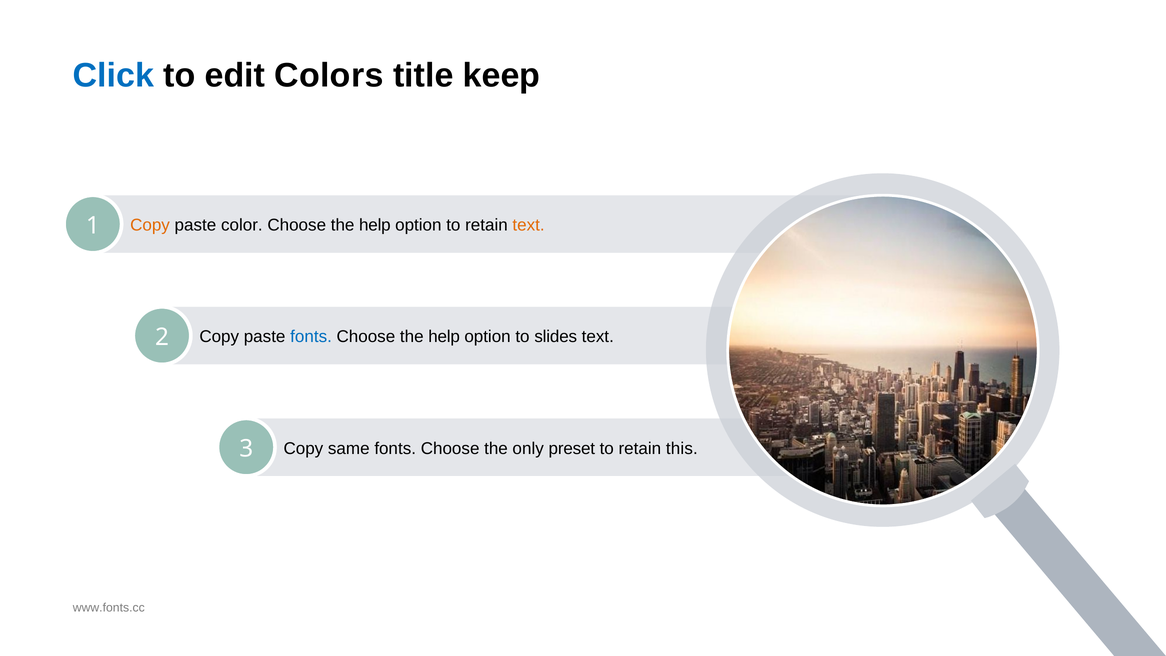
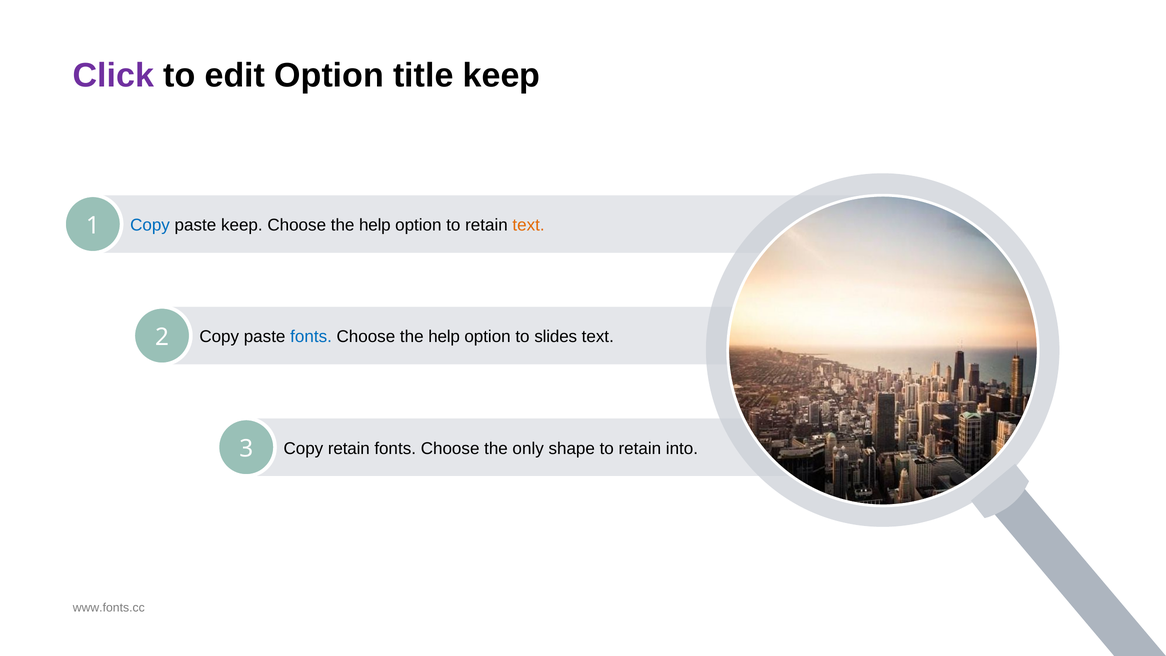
Click colour: blue -> purple (113, 75)
edit Colors: Colors -> Option (329, 75)
Copy colour: orange -> blue (150, 225)
paste color: color -> keep (242, 225)
Copy same: same -> retain (349, 448)
preset: preset -> shape (572, 448)
this: this -> into (682, 448)
